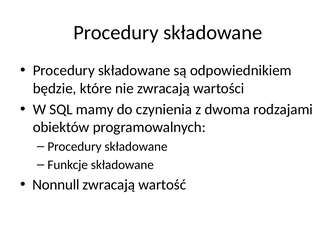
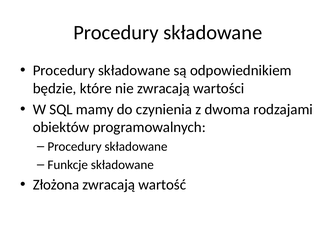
Nonnull: Nonnull -> Złożona (56, 185)
